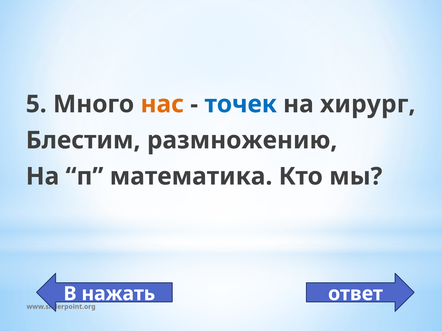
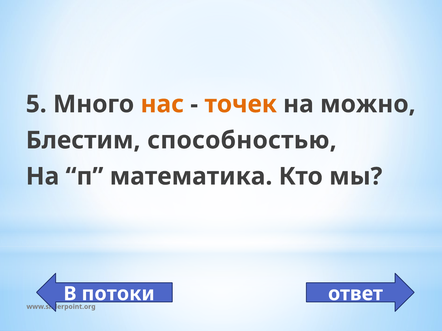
точек colour: blue -> orange (241, 104)
хирург: хирург -> можно (368, 104)
размножению: размножению -> способностью (242, 141)
нажать: нажать -> потоки (118, 294)
